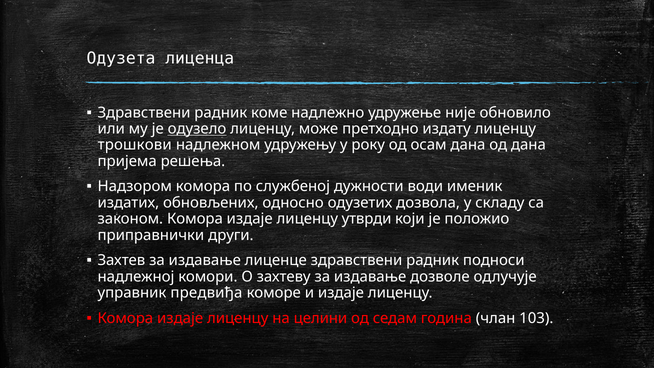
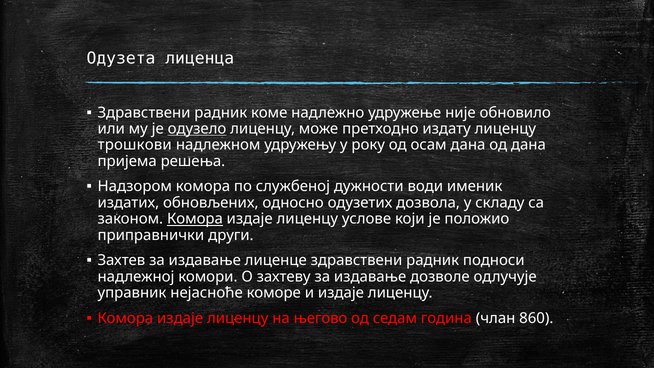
Комора underline: none -> present (195, 219)
утврди: утврди -> услове (367, 219)
предвиђа: предвиђа -> нејасноће (207, 293)
целини: целини -> његово (321, 318)
103: 103 -> 860 (536, 318)
